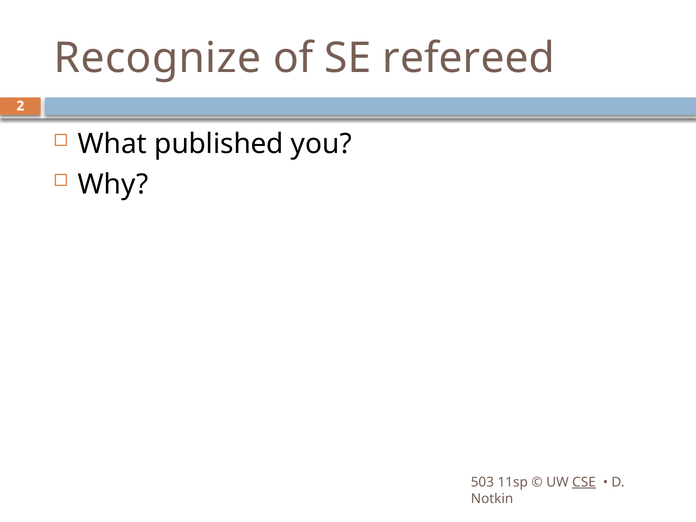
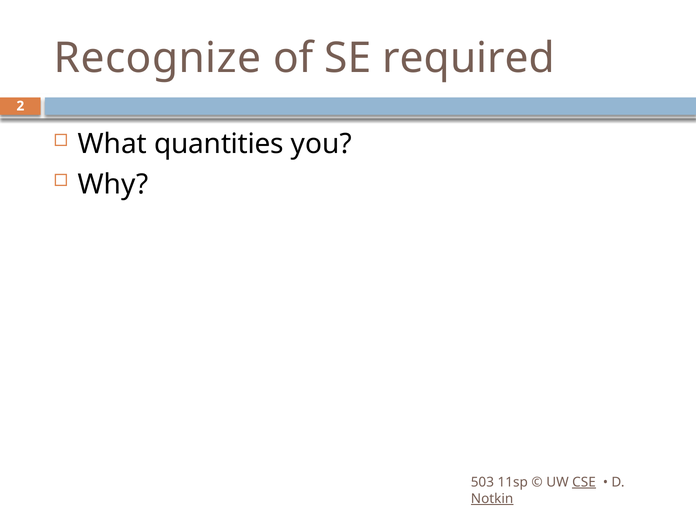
refereed: refereed -> required (469, 58)
published: published -> quantities (219, 144)
Notkin underline: none -> present (492, 499)
